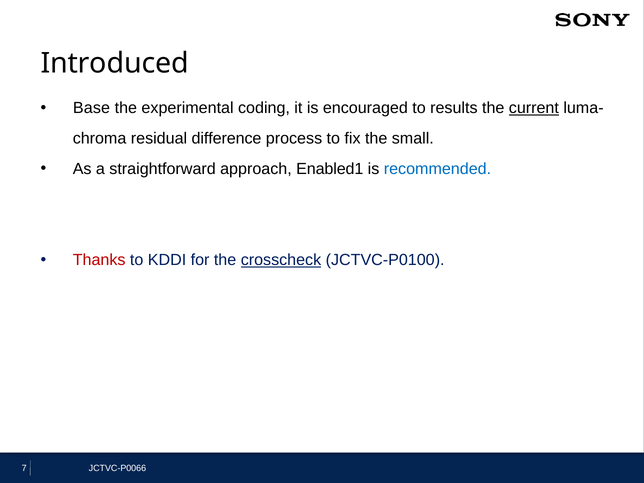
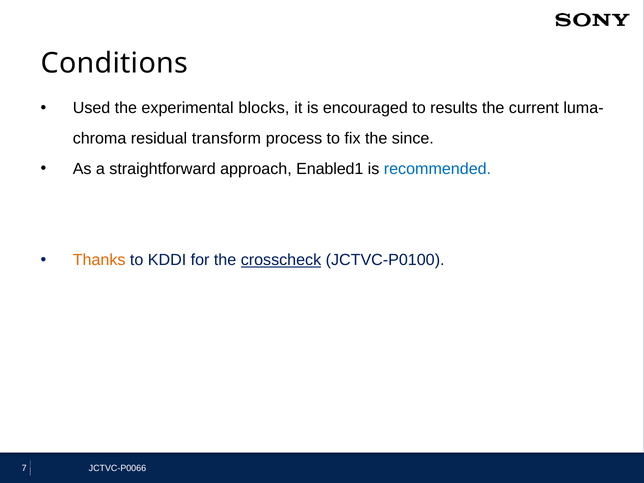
Introduced: Introduced -> Conditions (114, 63)
Base: Base -> Used (92, 108)
coding: coding -> blocks (264, 108)
current underline: present -> none (534, 108)
difference: difference -> transform (226, 138)
small: small -> since (413, 138)
Thanks colour: red -> orange (99, 260)
